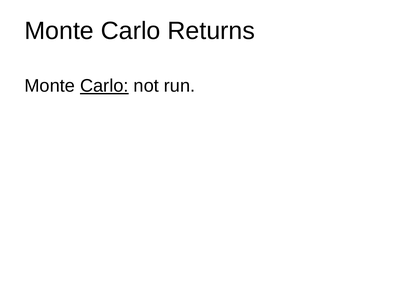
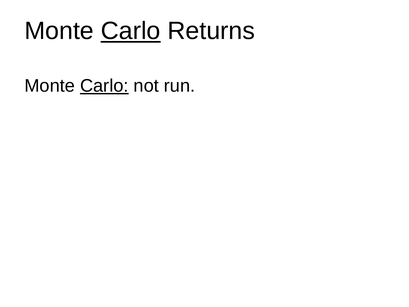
Carlo underline: none -> present (131, 31)
